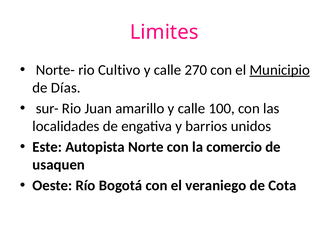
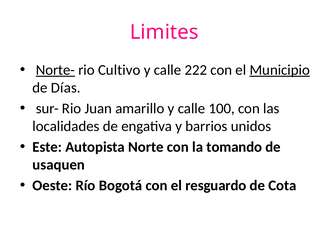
Norte- underline: none -> present (55, 70)
270: 270 -> 222 (196, 70)
comercio: comercio -> tomando (234, 147)
veraniego: veraniego -> resguardo (216, 185)
